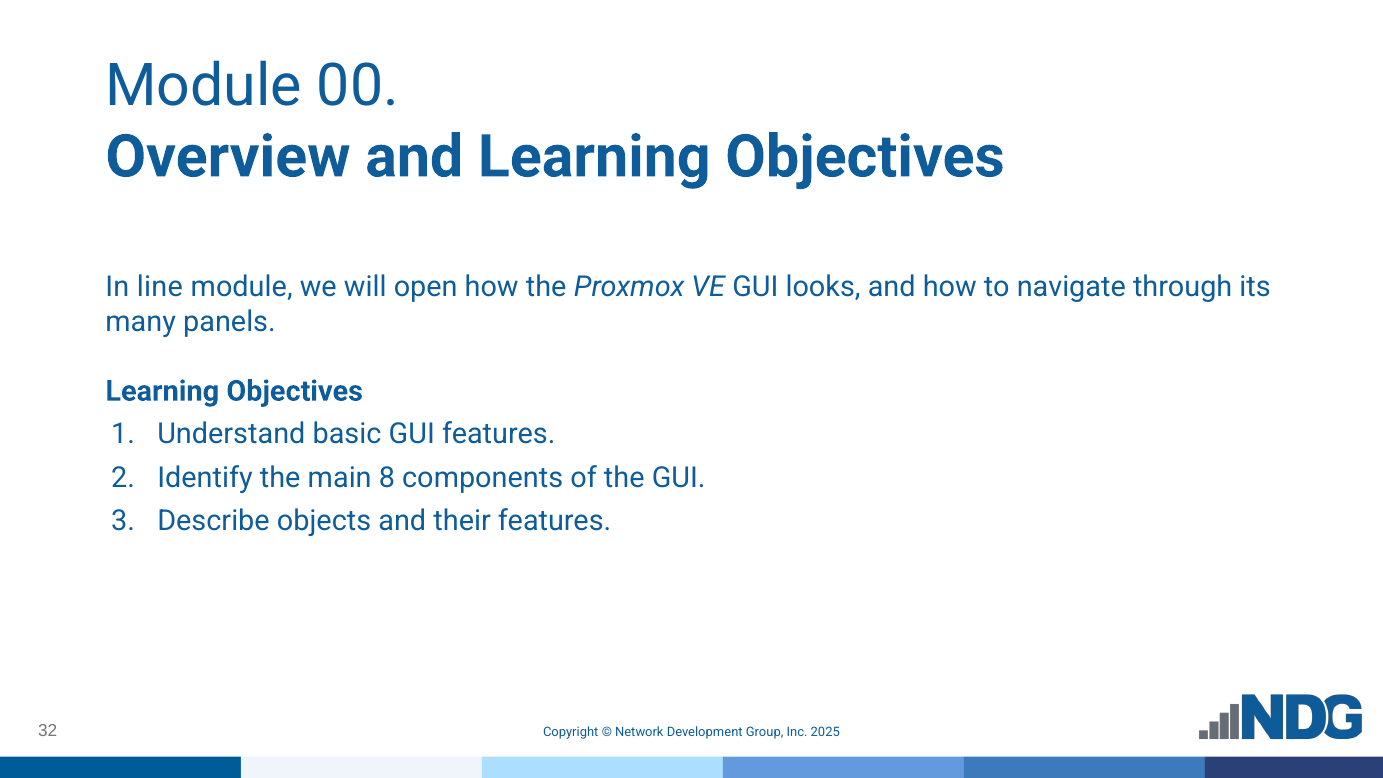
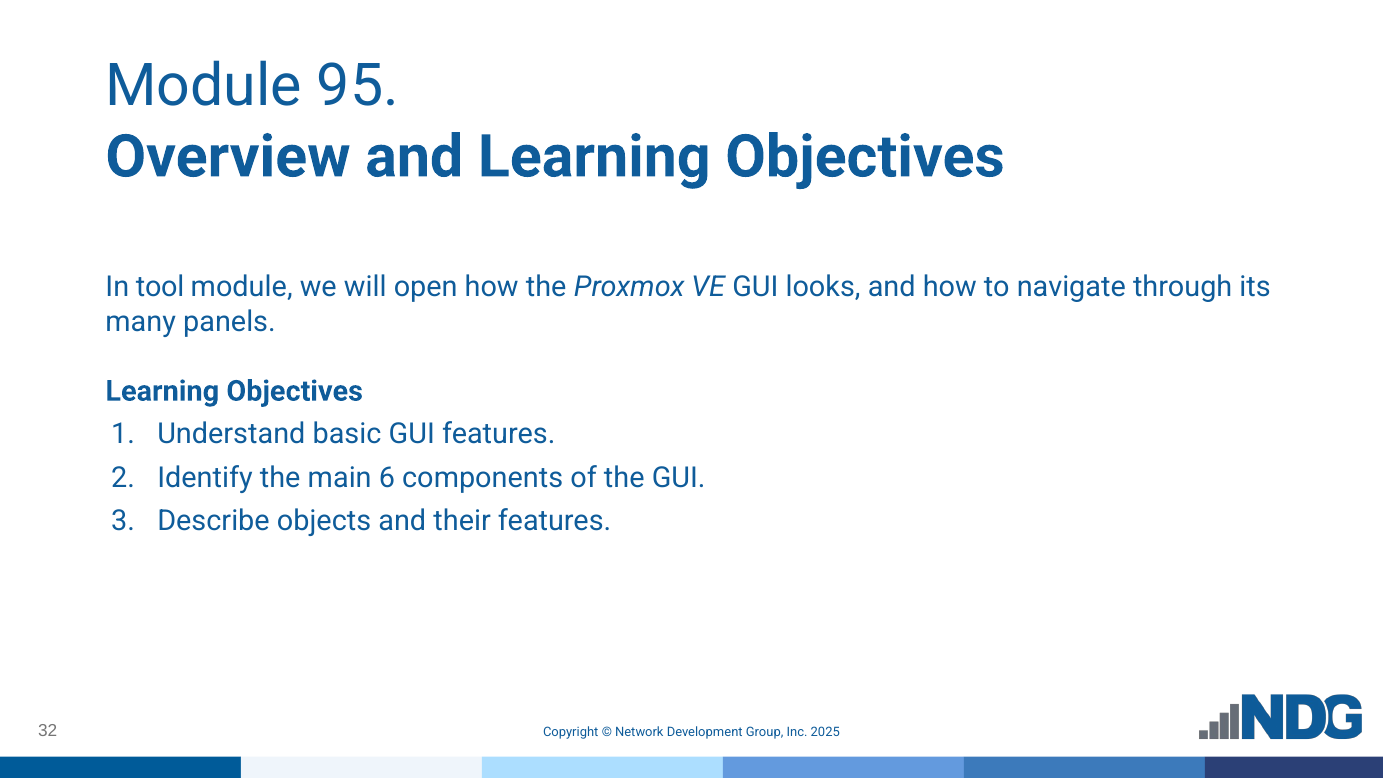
00: 00 -> 95 (358, 86)
line: line -> tool (160, 287)
8: 8 -> 6 (387, 478)
